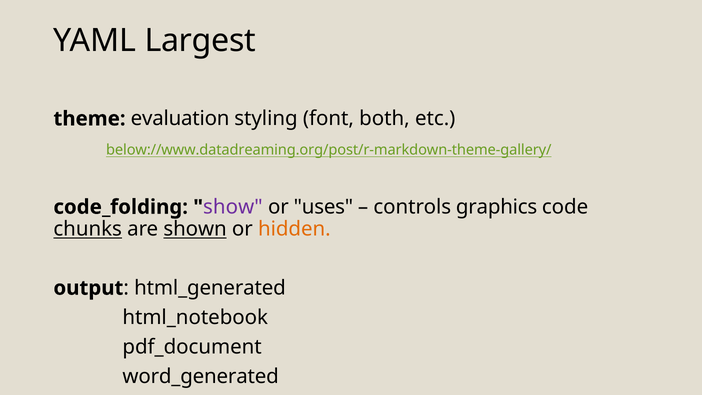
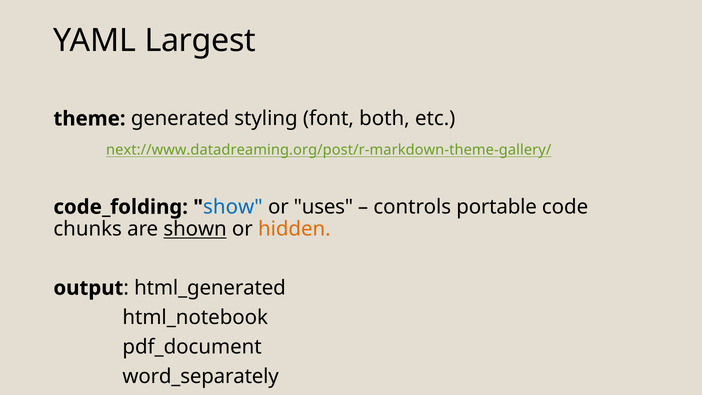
evaluation: evaluation -> generated (180, 119)
below://www.datadreaming.org/post/r-markdown-theme-gallery/: below://www.datadreaming.org/post/r-markdown-theme-gallery/ -> next://www.datadreaming.org/post/r-markdown-theme-gallery/ (329, 150)
show colour: purple -> blue (233, 207)
graphics: graphics -> portable (497, 207)
chunks underline: present -> none (88, 229)
word_generated: word_generated -> word_separately (201, 376)
